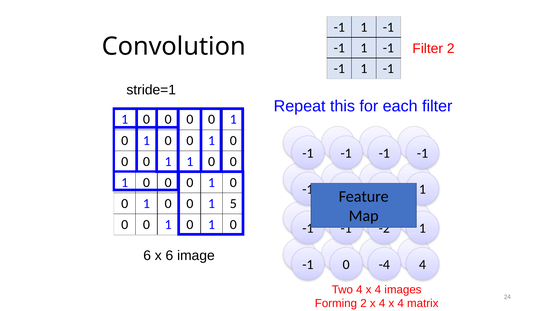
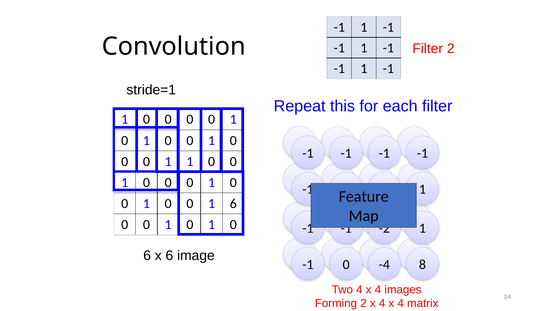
1 5: 5 -> 6 (233, 204)
-4 4: 4 -> 8 (422, 265)
